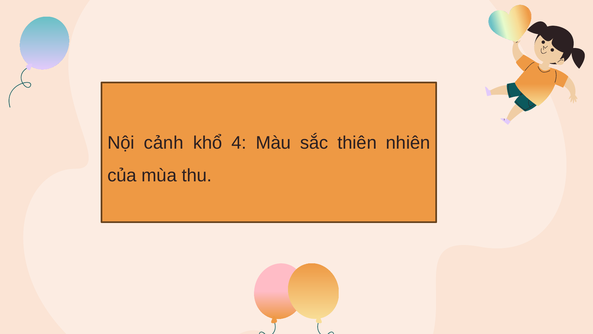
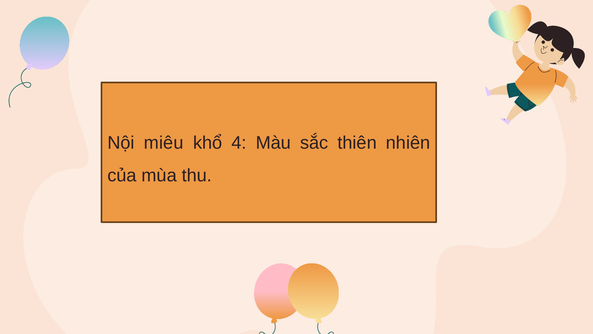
cảnh: cảnh -> miêu (164, 143)
